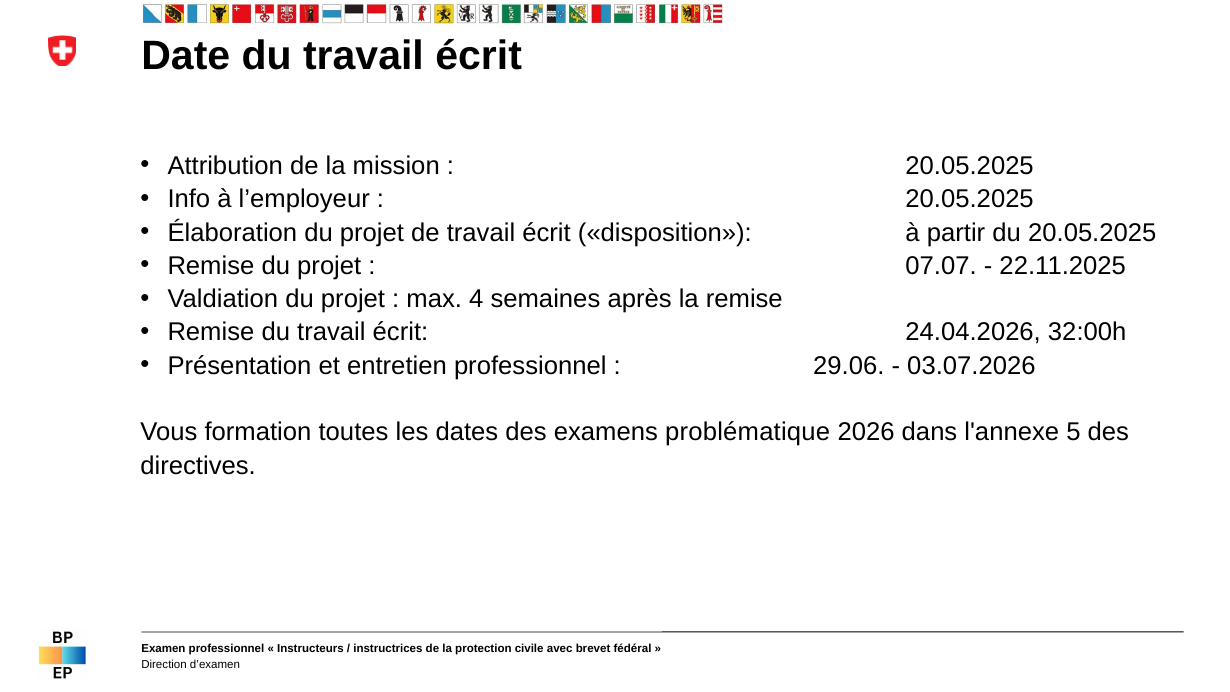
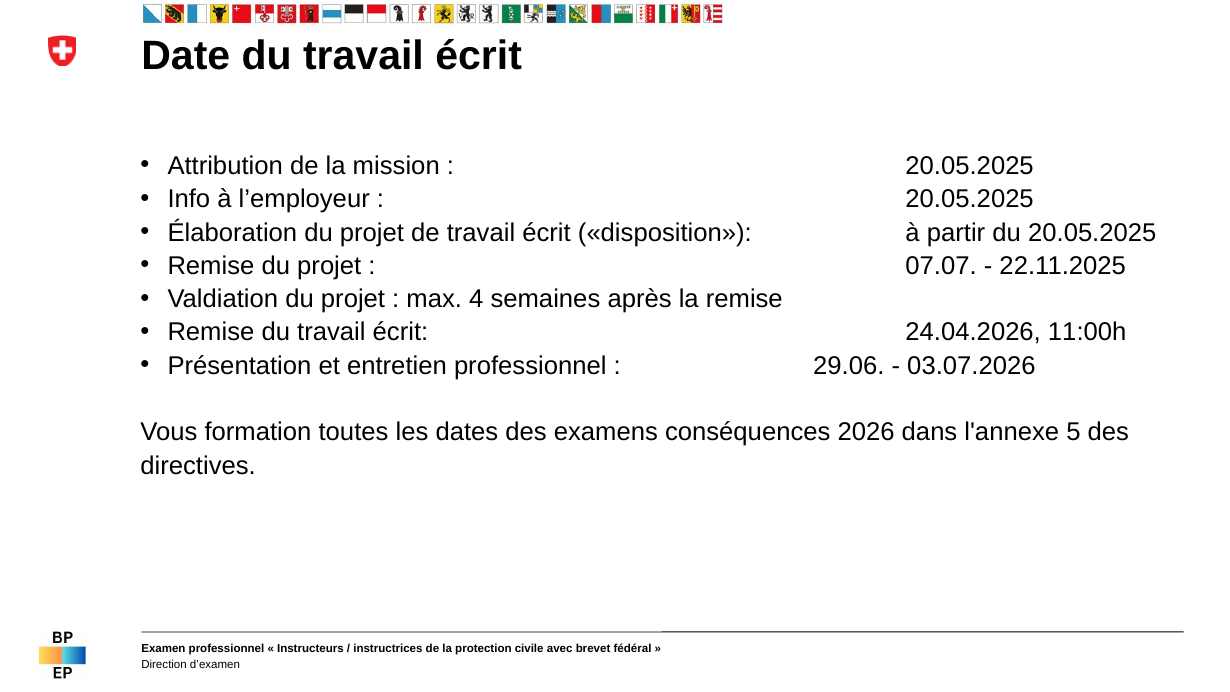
32:00h: 32:00h -> 11:00h (1087, 332)
problématique: problématique -> conséquences (748, 432)
